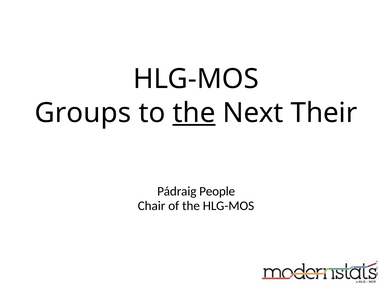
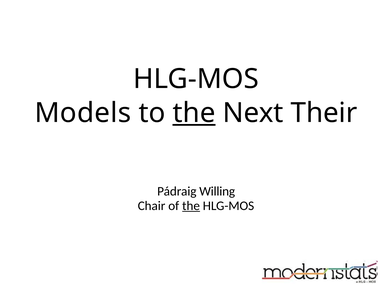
Groups: Groups -> Models (83, 113)
People: People -> Willing (217, 191)
the underline: none -> present (191, 206)
